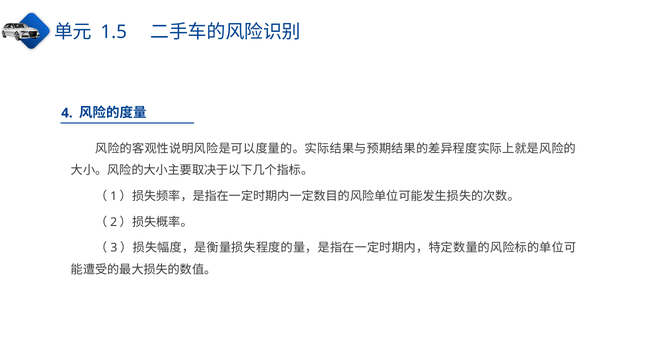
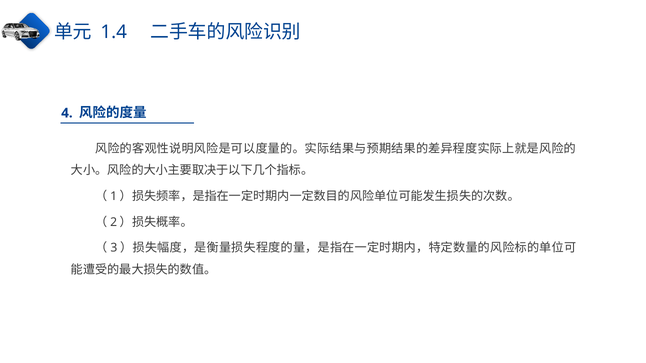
1.5: 1.5 -> 1.4 (114, 32)
